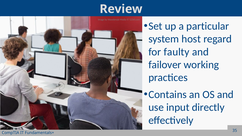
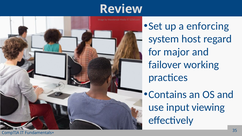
particular: particular -> enforcing (208, 26)
faulty: faulty -> major (177, 52)
directly: directly -> viewing (208, 107)
